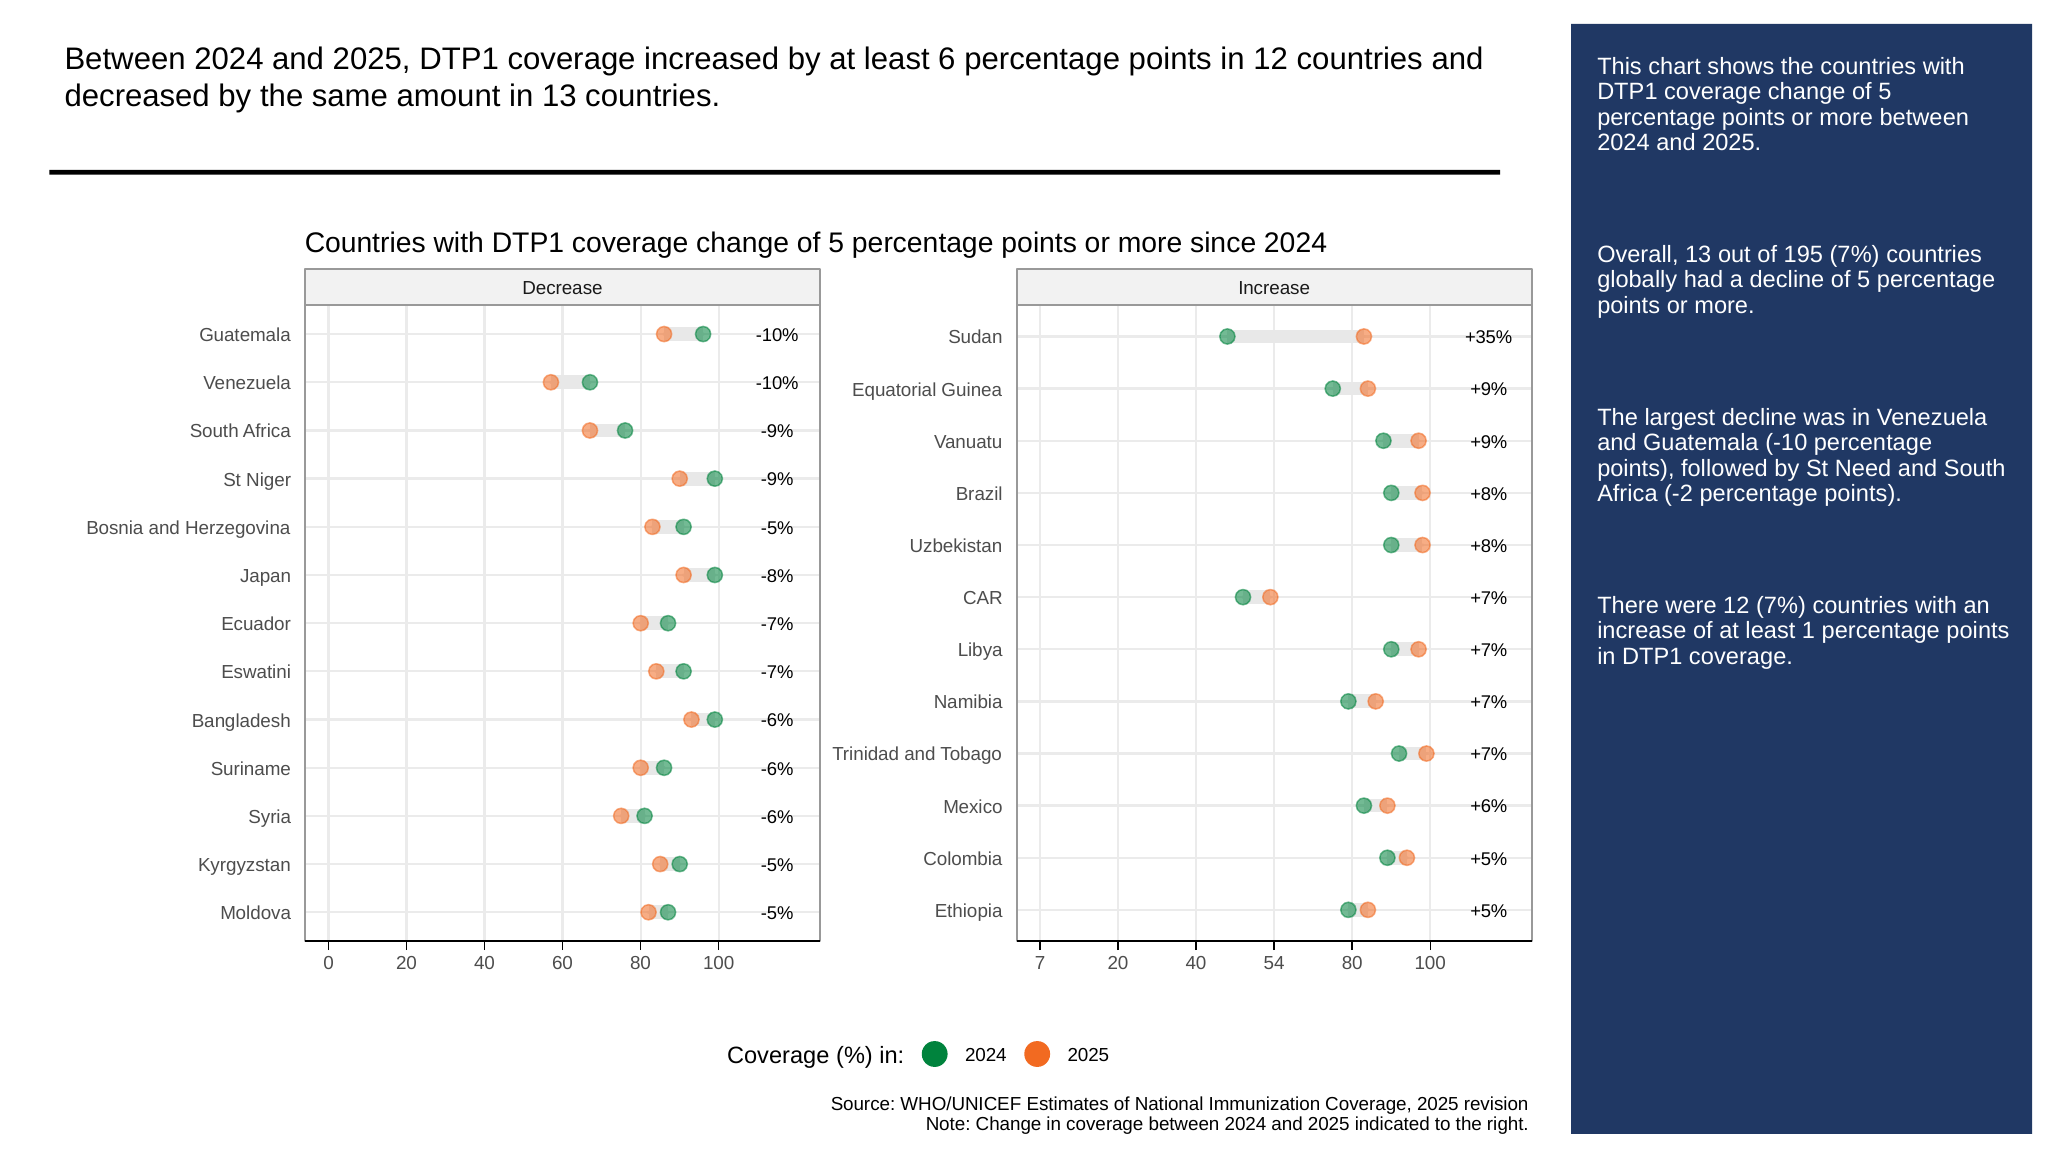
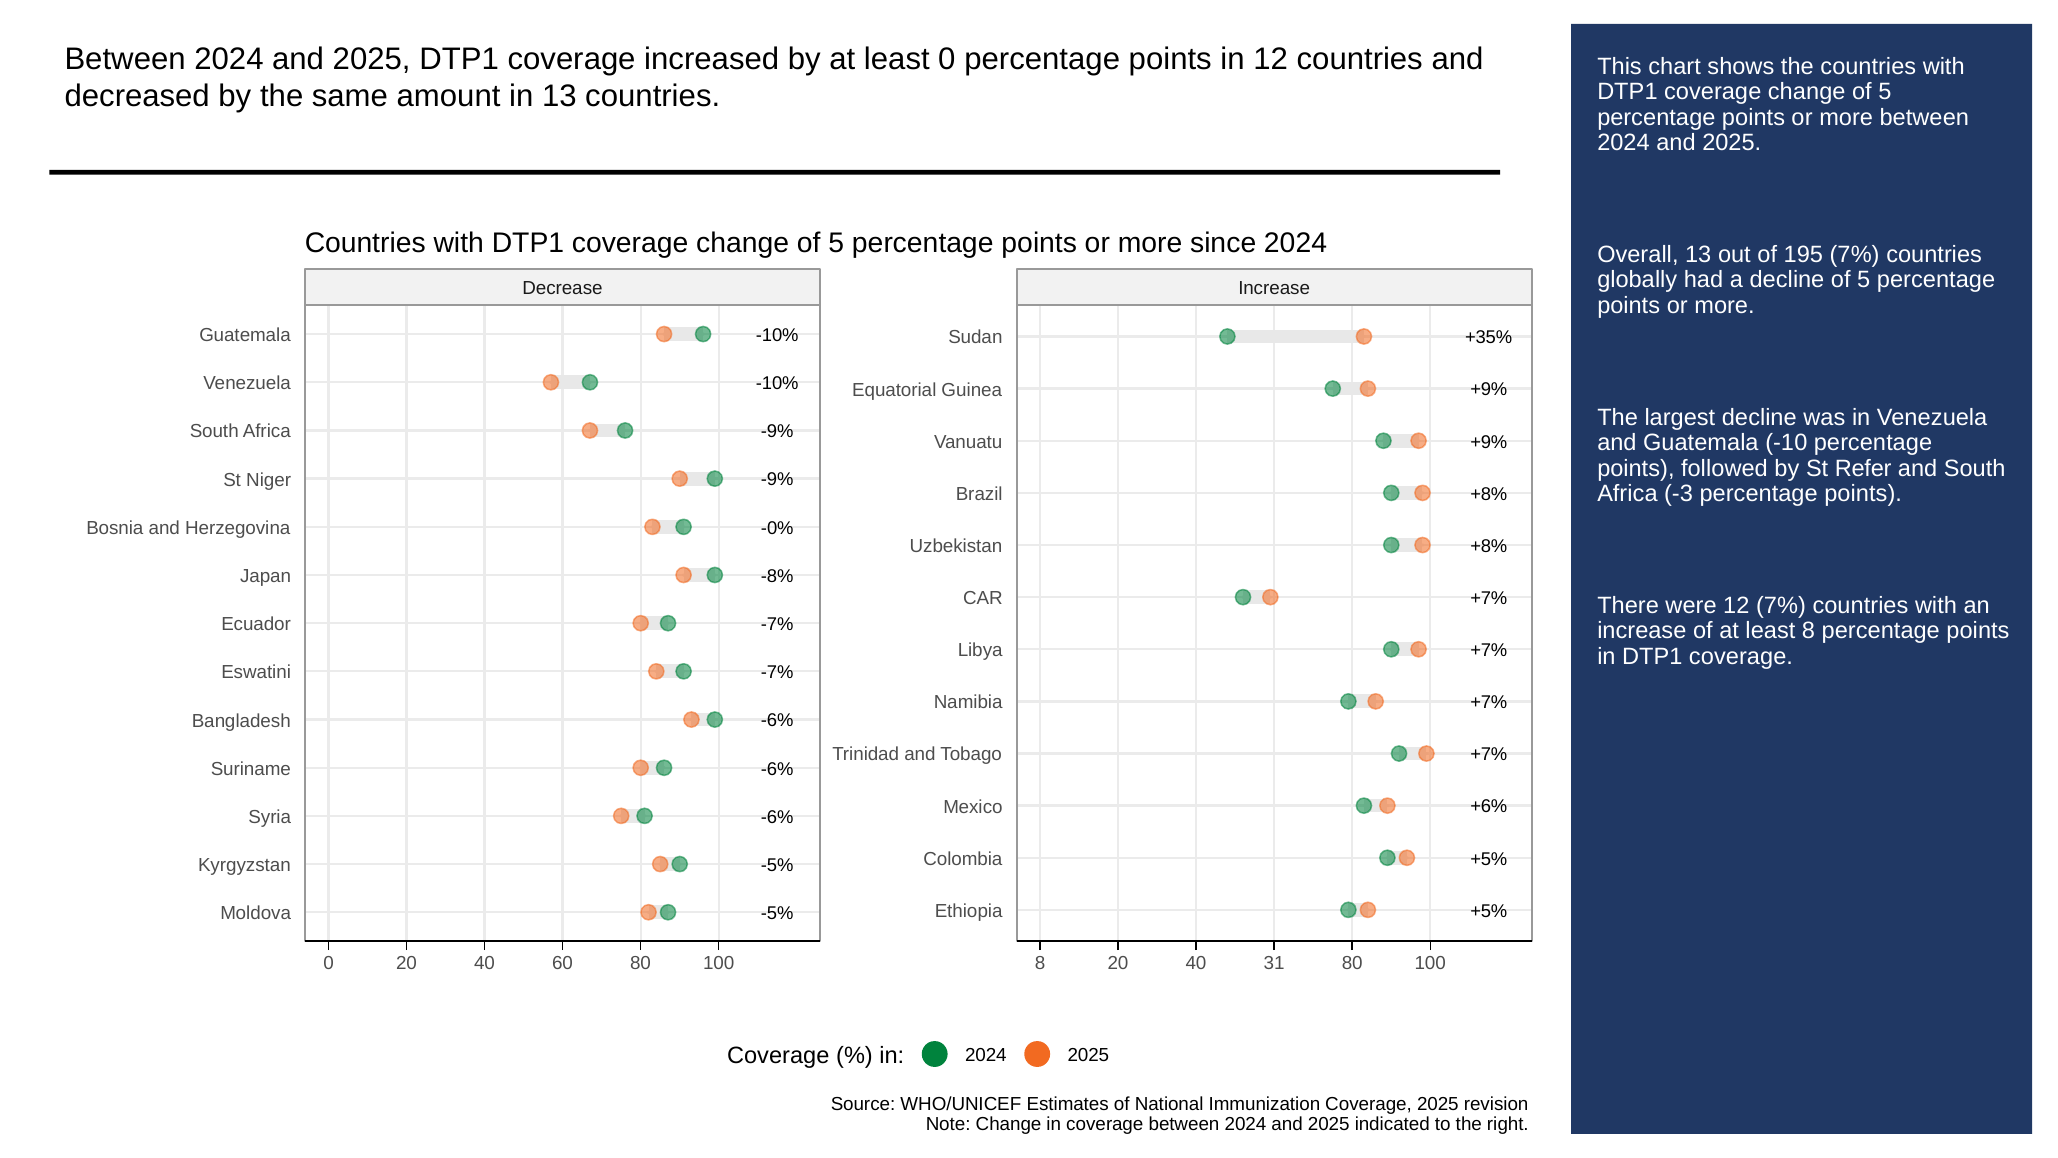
least 6: 6 -> 0 (947, 59)
Need: Need -> Refer (1863, 468)
-2: -2 -> -3 (1679, 494)
-5%: -5% -> -0% (777, 528)
least 1: 1 -> 8 (1808, 631)
100 7: 7 -> 8 (1040, 963)
54: 54 -> 31 (1274, 963)
